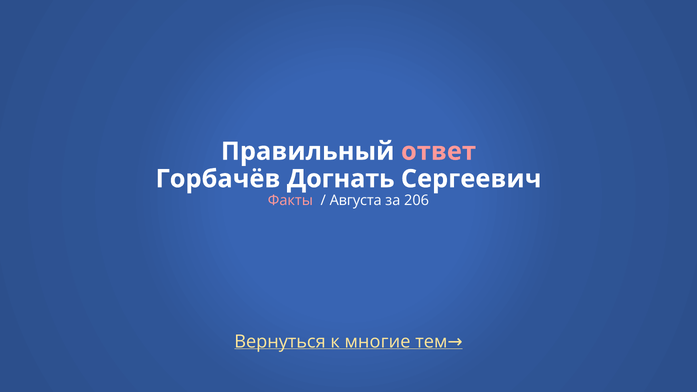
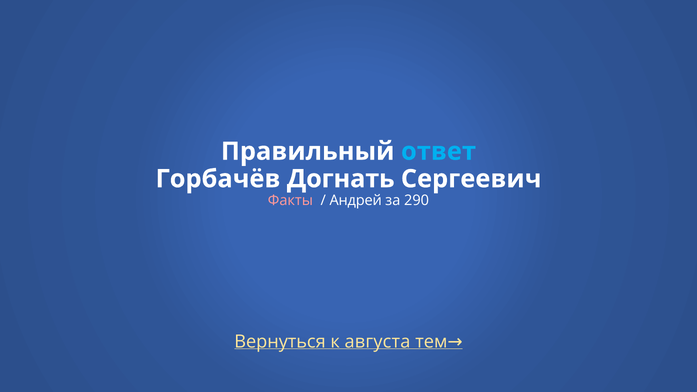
ответ colour: pink -> light blue (439, 151)
Августа: Августа -> Андрей (356, 201)
206: 206 -> 290 (417, 201)
многие: многие -> августа (377, 342)
